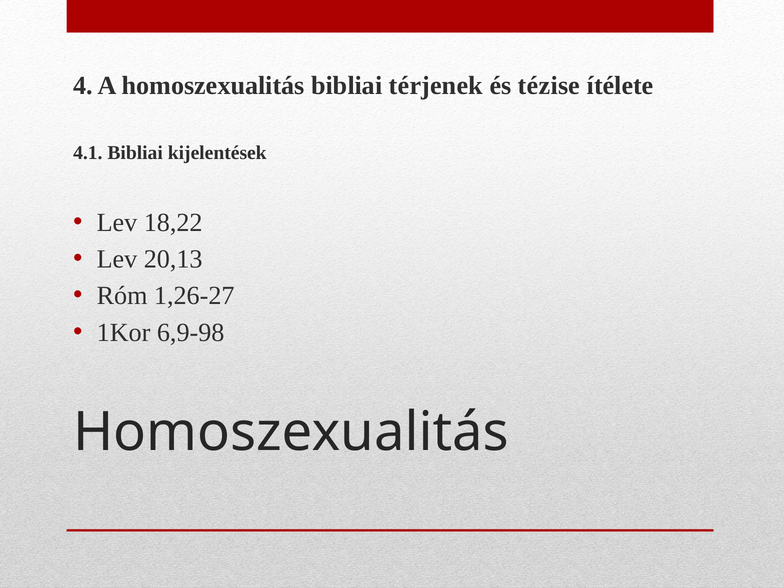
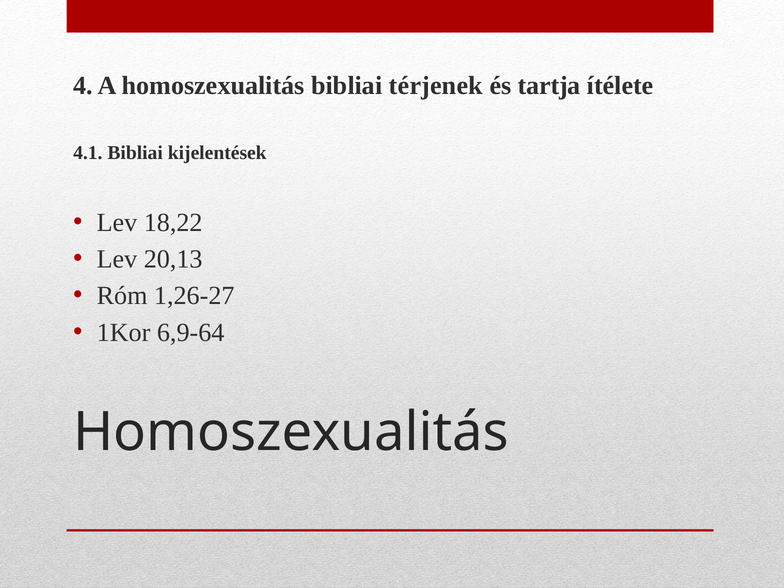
tézise: tézise -> tartja (549, 85)
6,9-98: 6,9-98 -> 6,9-64 (191, 332)
